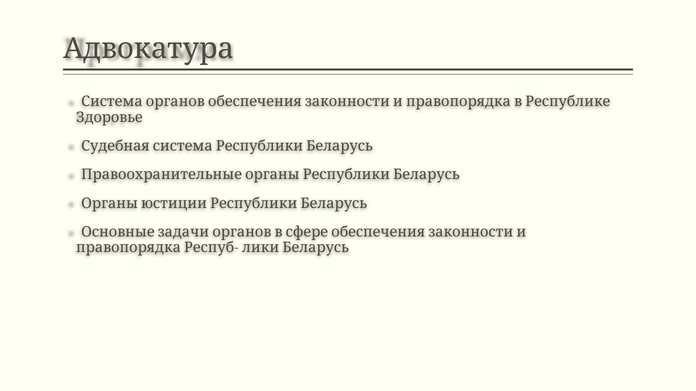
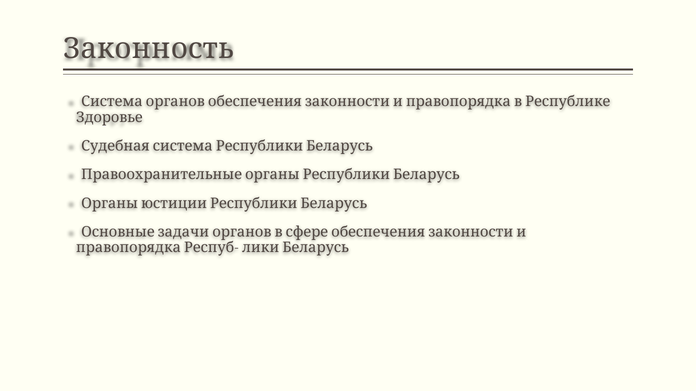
Адвокатура: Адвокатура -> Законность (148, 49)
